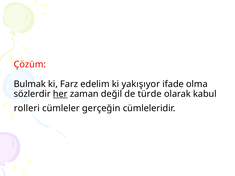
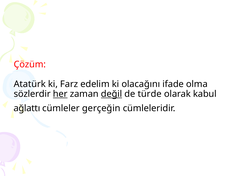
Bulmak: Bulmak -> Atatürk (30, 84)
yakışıyor: yakışıyor -> olacağını (141, 84)
değil underline: none -> present (112, 94)
rolleri: rolleri -> ağlattı (27, 108)
